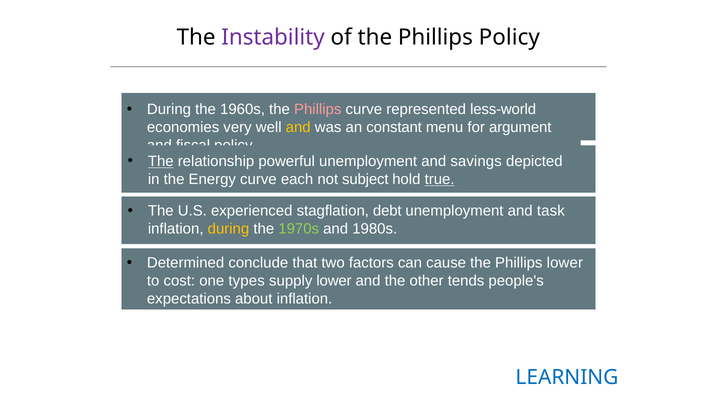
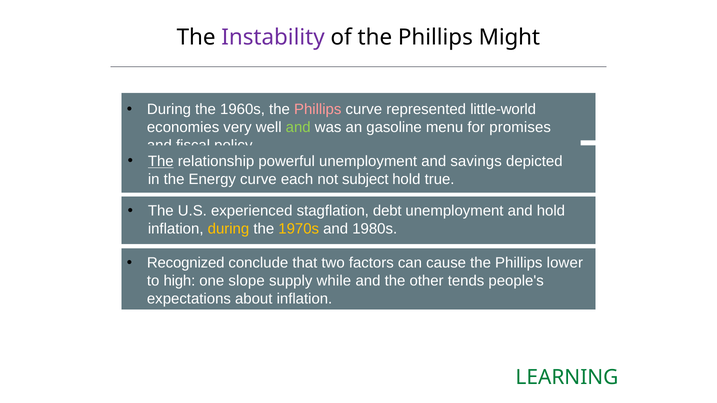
Phillips Policy: Policy -> Might (509, 38)
less-world: less-world -> little-world (503, 110)
and colour: yellow -> light green (298, 127)
constant: constant -> gasoline (394, 127)
argument: argument -> promises (520, 127)
true underline: present -> none (440, 179)
and task: task -> hold (551, 211)
1970s colour: light green -> yellow (299, 229)
Determined: Determined -> Recognized (186, 263)
cost: cost -> high (179, 281)
types: types -> slope (247, 281)
supply lower: lower -> while (334, 281)
LEARNING colour: blue -> green (567, 378)
